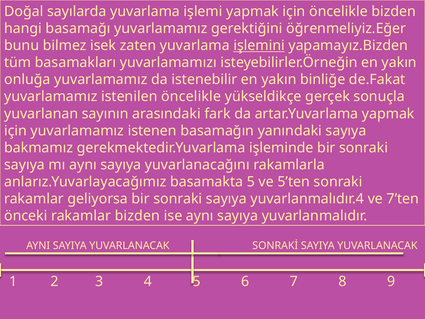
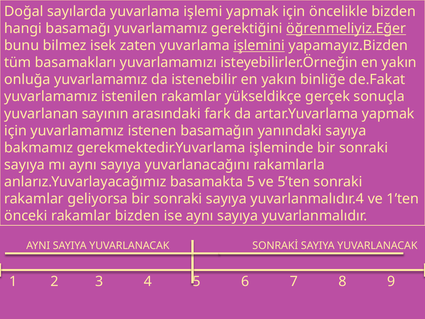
öğrenmeliyiz.Eğer underline: none -> present (346, 29)
istenilen öncelikle: öncelikle -> rakamlar (191, 97)
7’ten: 7’ten -> 1’ten (403, 199)
